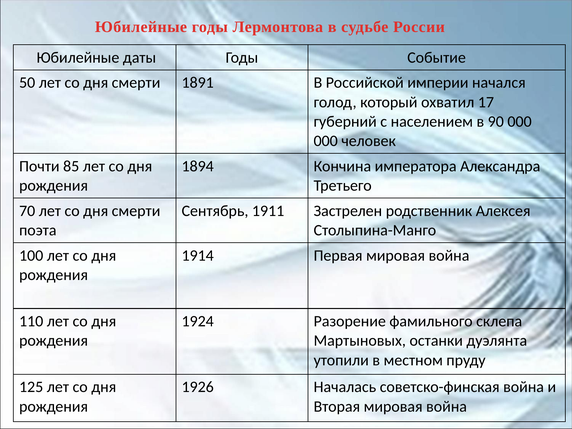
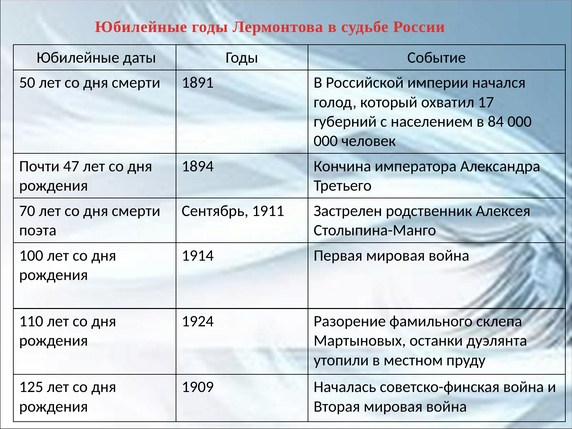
90: 90 -> 84 (496, 122)
85: 85 -> 47 (71, 166)
1926: 1926 -> 1909 (198, 387)
